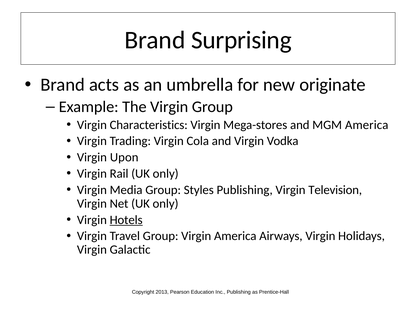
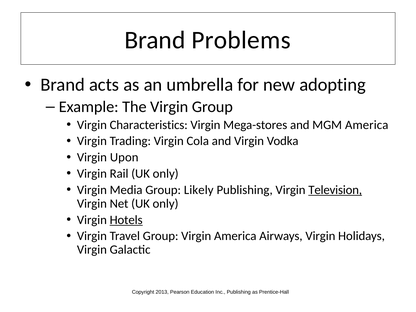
Surprising: Surprising -> Problems (241, 40)
originate: originate -> adopting (333, 85)
Styles: Styles -> Likely (199, 190)
Television underline: none -> present (335, 190)
